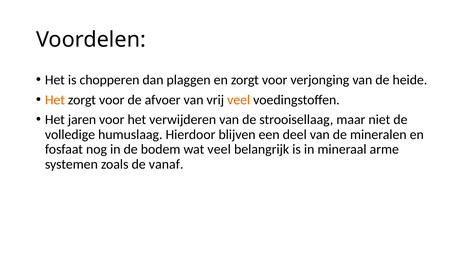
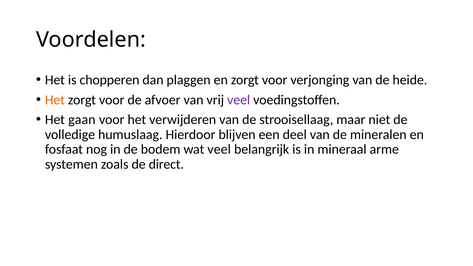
veel colour: orange -> purple (239, 100)
jaren: jaren -> gaan (82, 120)
vanaf: vanaf -> direct (166, 164)
